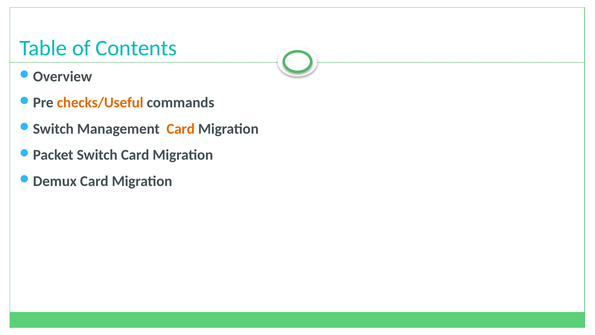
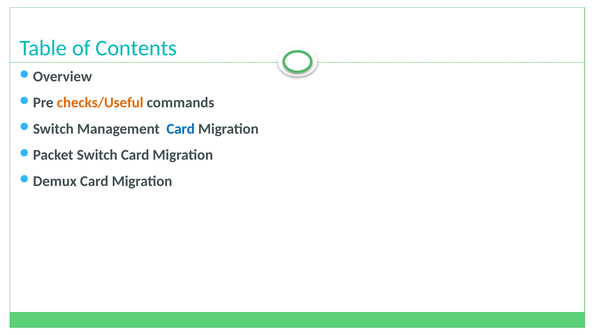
Card colour: orange -> blue (181, 129)
